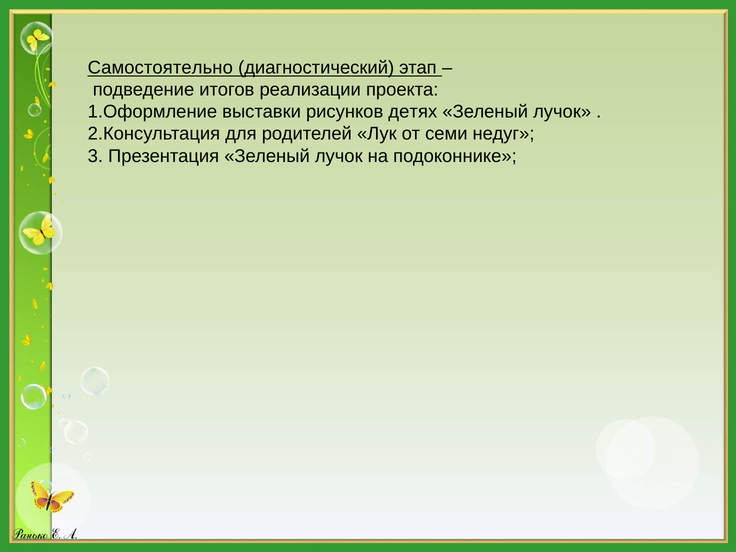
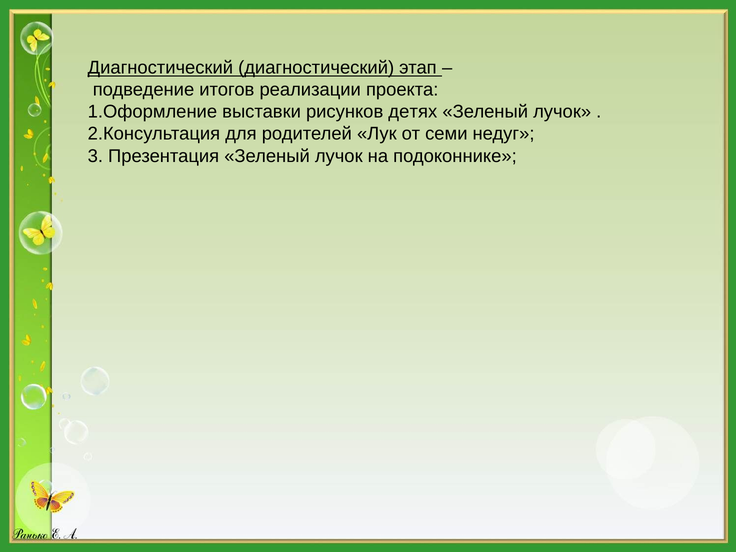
Самостоятельно: Самостоятельно -> Диагностический (160, 68)
